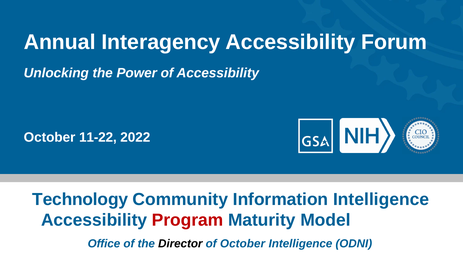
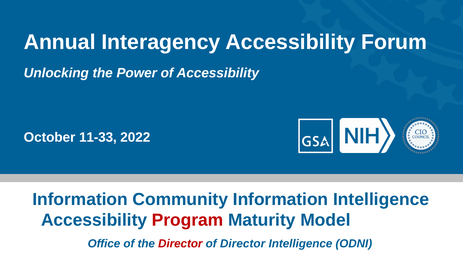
11-22: 11-22 -> 11-33 (98, 137)
Technology: Technology -> Information (80, 199)
Director colour: black -> red (180, 243)
of October: October -> Director (243, 243)
